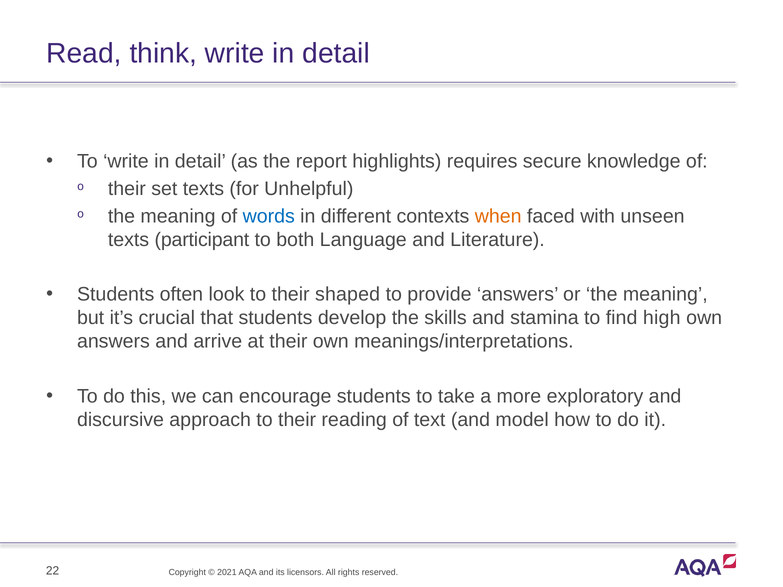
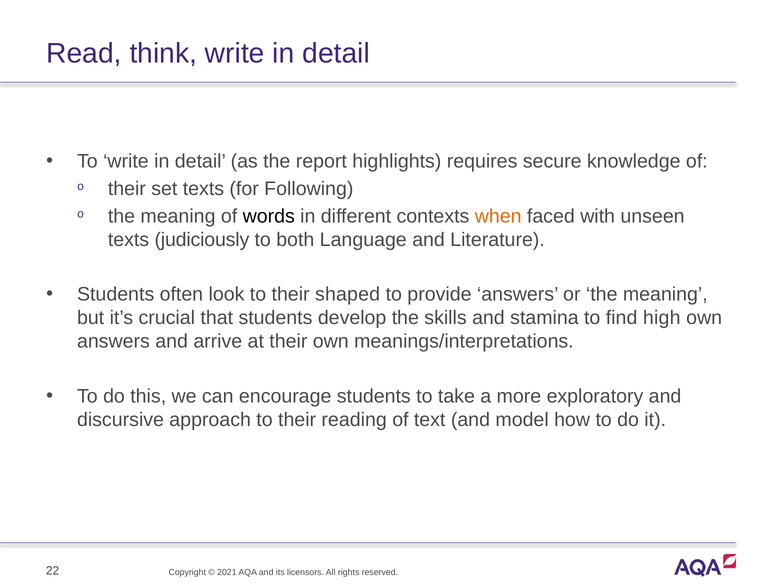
Unhelpful: Unhelpful -> Following (309, 189)
words colour: blue -> black (269, 216)
participant: participant -> judiciously (202, 240)
